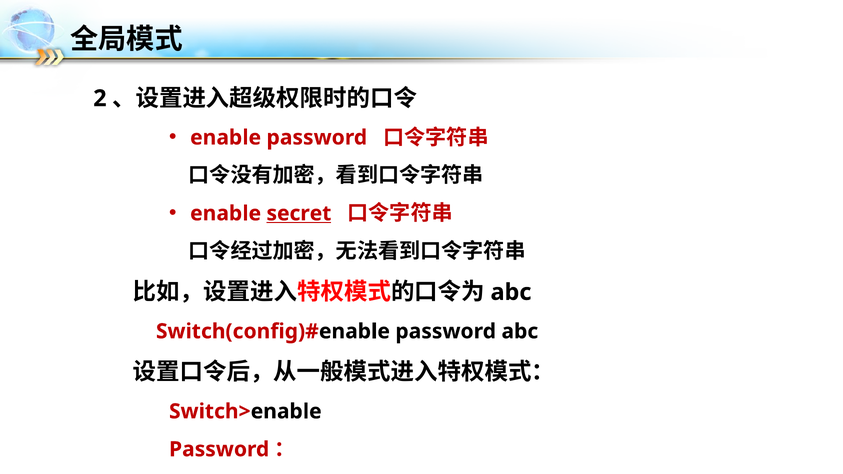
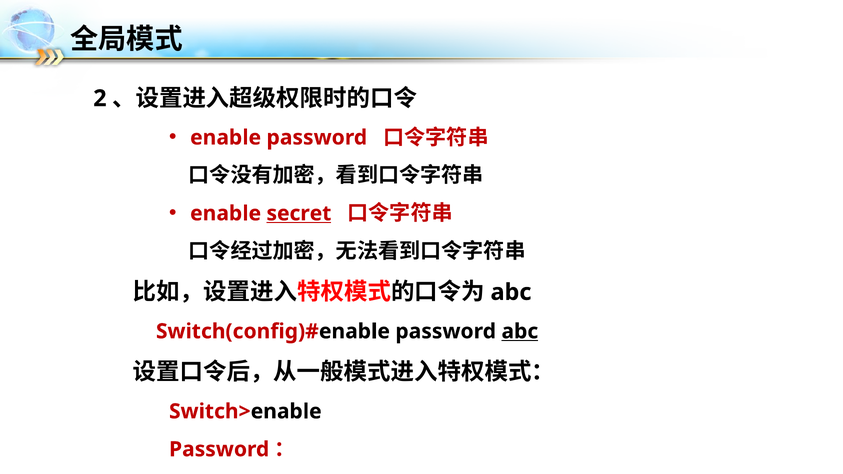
abc underline: none -> present (520, 332)
